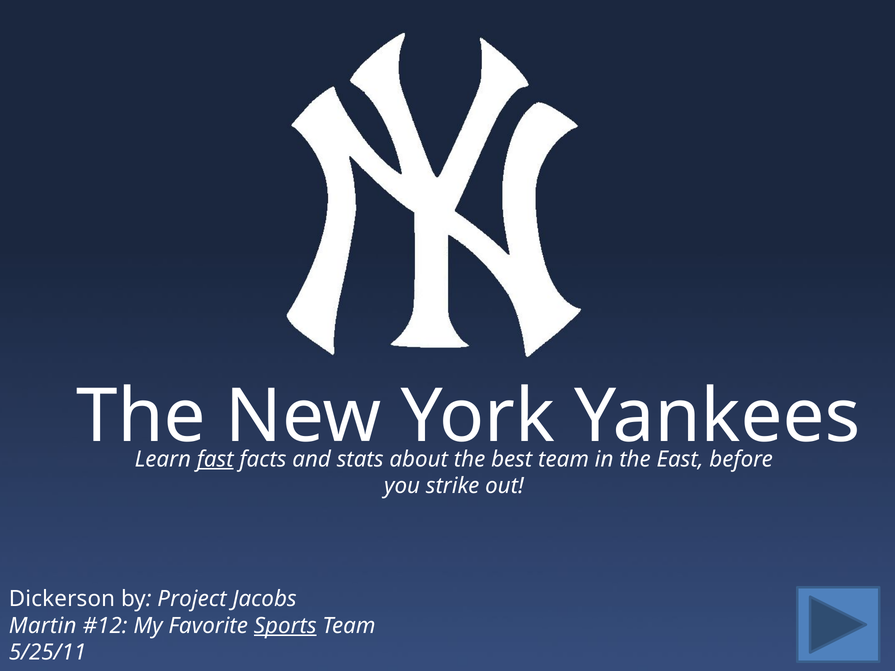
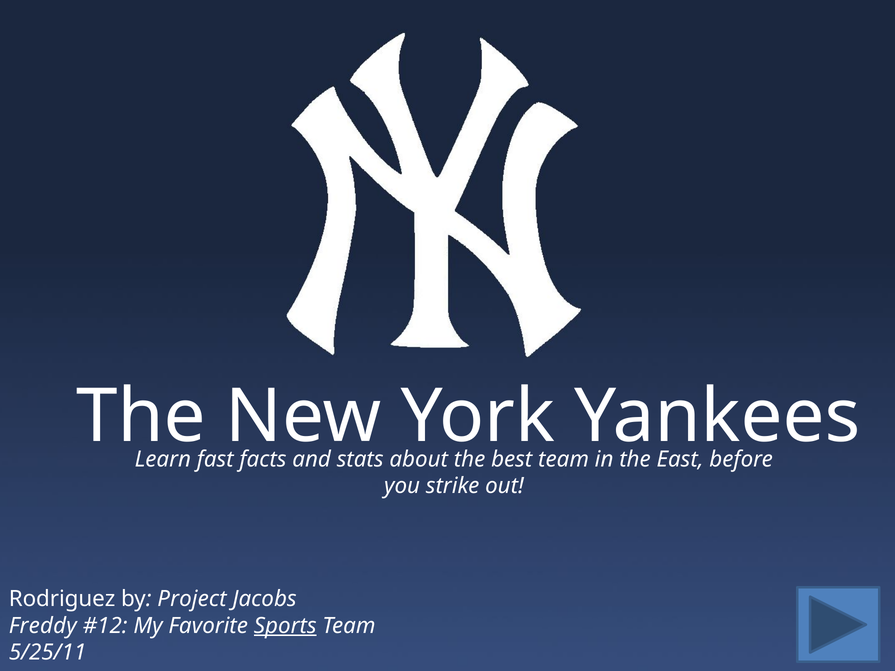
fast underline: present -> none (215, 459)
Dickerson: Dickerson -> Rodriguez (62, 599)
Martin: Martin -> Freddy (43, 626)
